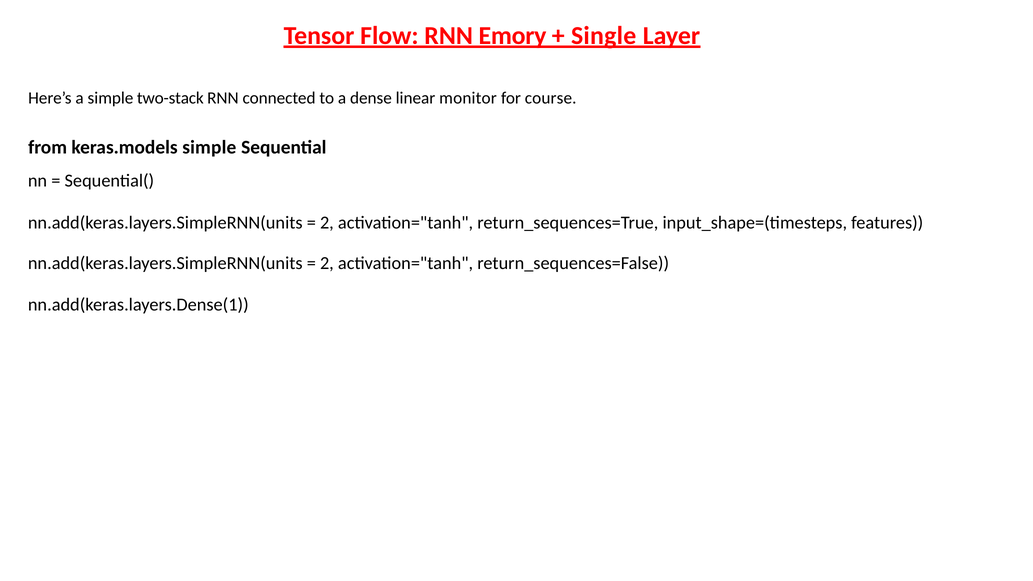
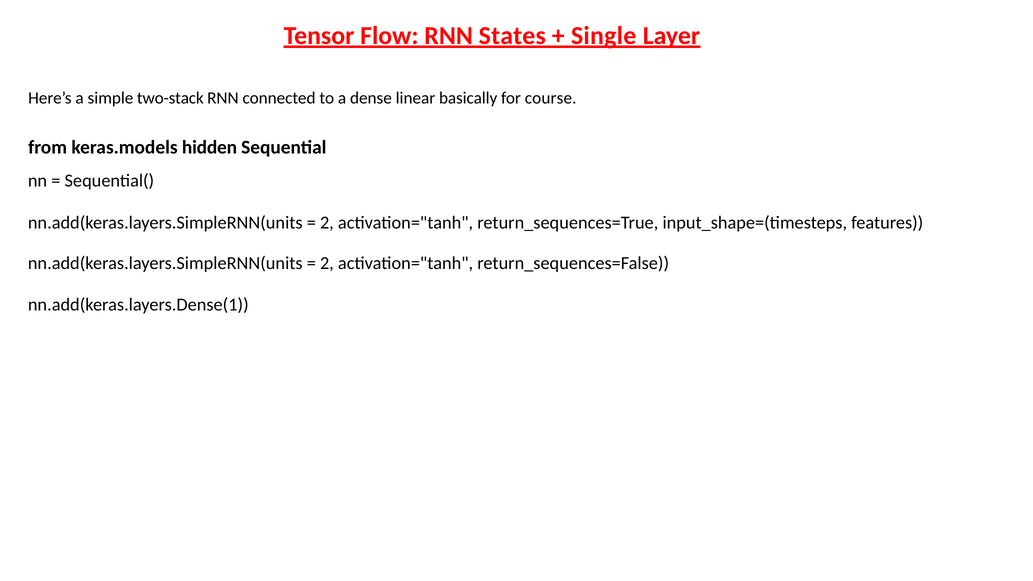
Emory: Emory -> States (512, 36)
monitor: monitor -> basically (468, 98)
keras.models simple: simple -> hidden (209, 147)
